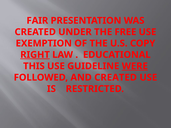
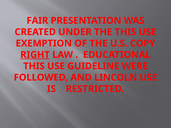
THE FREE: FREE -> THIS (125, 32)
WERE underline: present -> none (135, 66)
AND CREATED: CREATED -> LINCOLN (116, 78)
